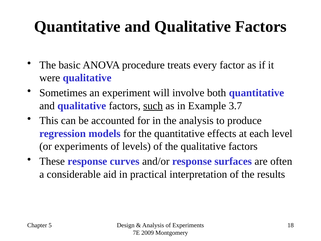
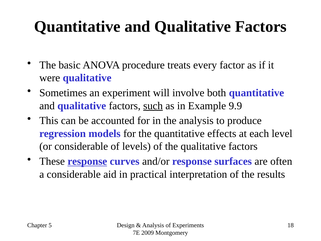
3.7: 3.7 -> 9.9 (235, 106)
or experiments: experiments -> considerable (81, 146)
response underline: none -> present (87, 161)
